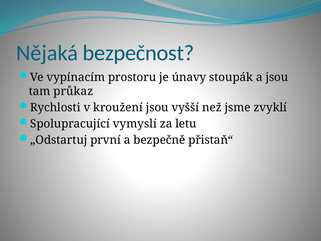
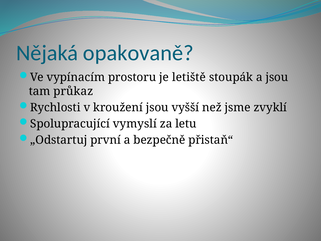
bezpečnost: bezpečnost -> opakovaně (138, 53)
únavy: únavy -> letiště (189, 77)
